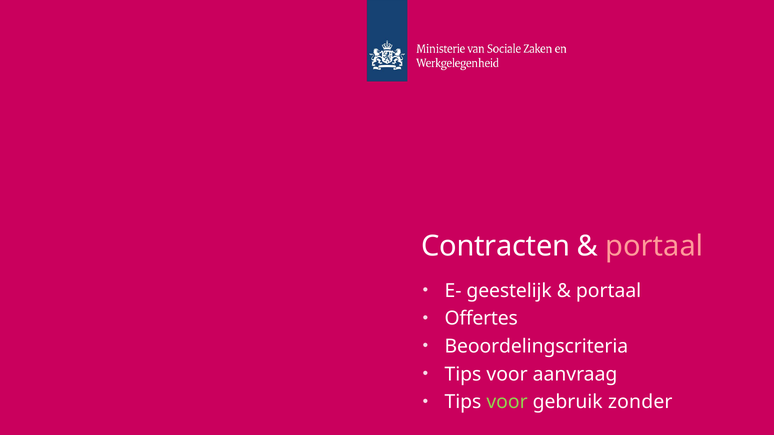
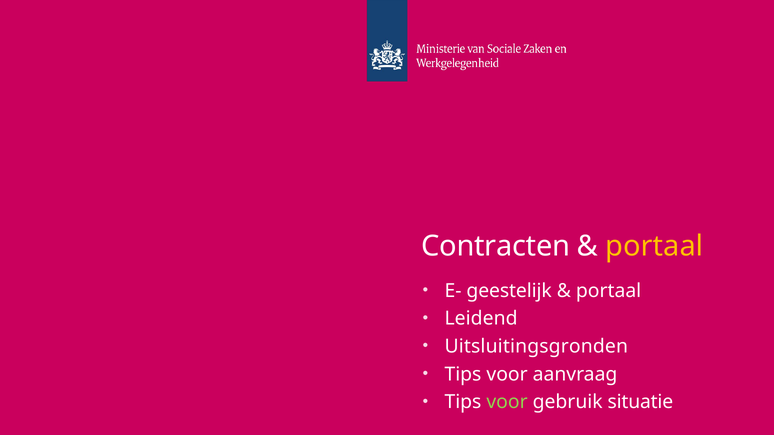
portaal colour: pink -> yellow (654, 246)
Offertes: Offertes -> Leidend (481, 319)
Beoordelingscriteria: Beoordelingscriteria -> Uitsluitingsgronden (536, 347)
zonder: zonder -> situatie (640, 402)
